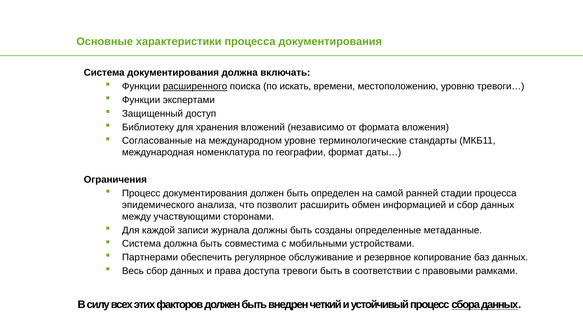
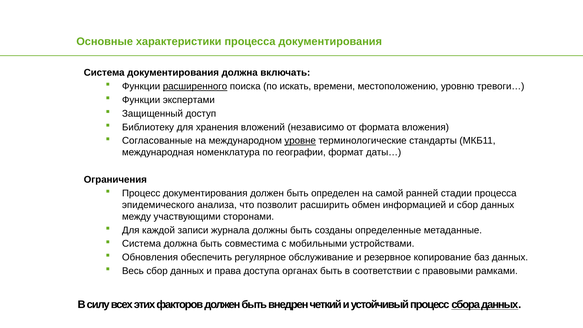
уровне underline: none -> present (300, 141)
Партнерами: Партнерами -> Обновления (150, 257)
тревоги: тревоги -> органах (300, 271)
